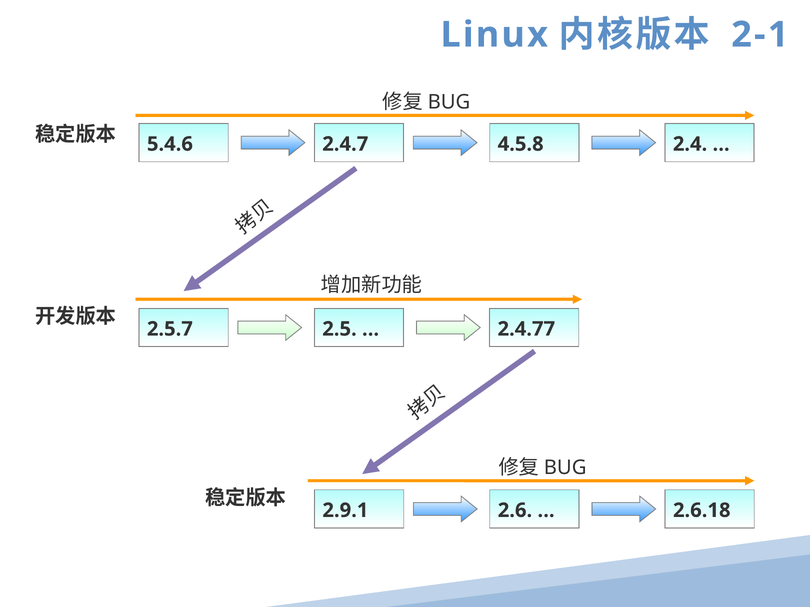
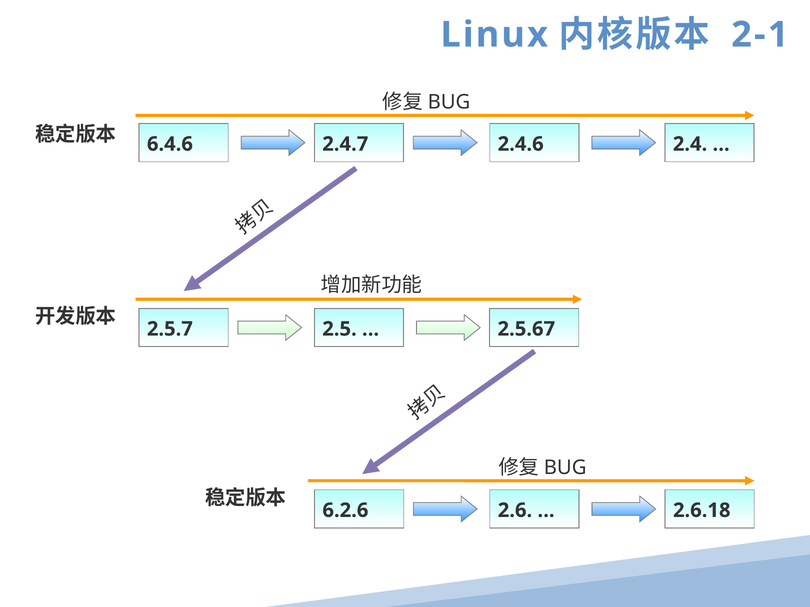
5.4.6: 5.4.6 -> 6.4.6 (170, 144)
4.5.8: 4.5.8 -> 2.4.6 (521, 144)
2.4.77: 2.4.77 -> 2.5.67 (526, 329)
2.9.1: 2.9.1 -> 6.2.6 (345, 511)
